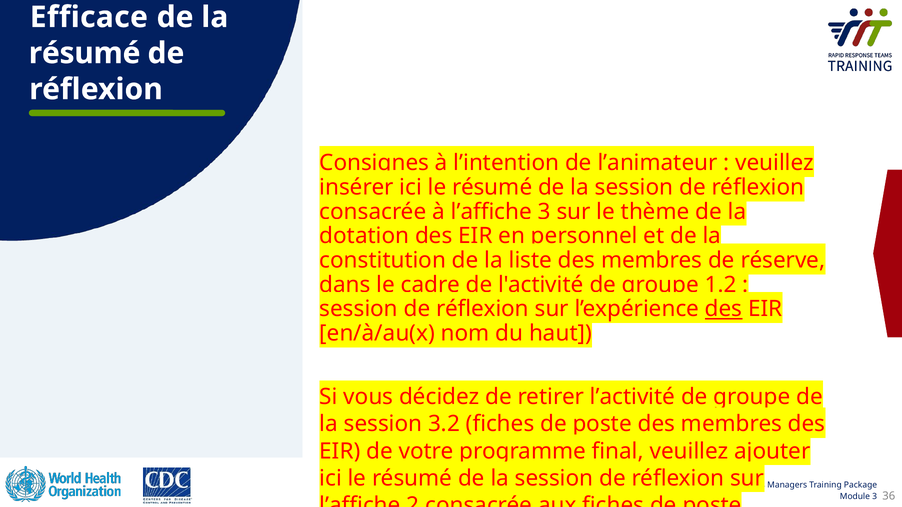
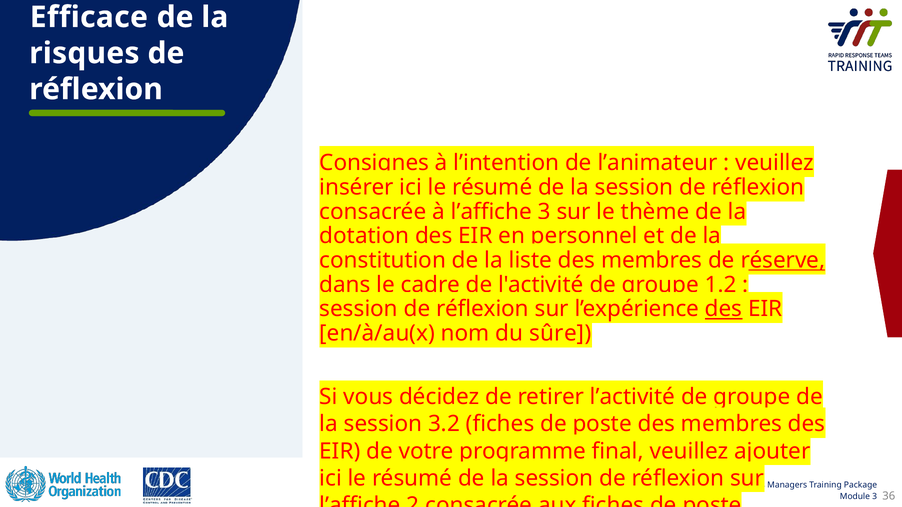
résumé: résumé -> risques (84, 53)
réserve underline: none -> present (783, 260)
haut: haut -> sûre (560, 333)
